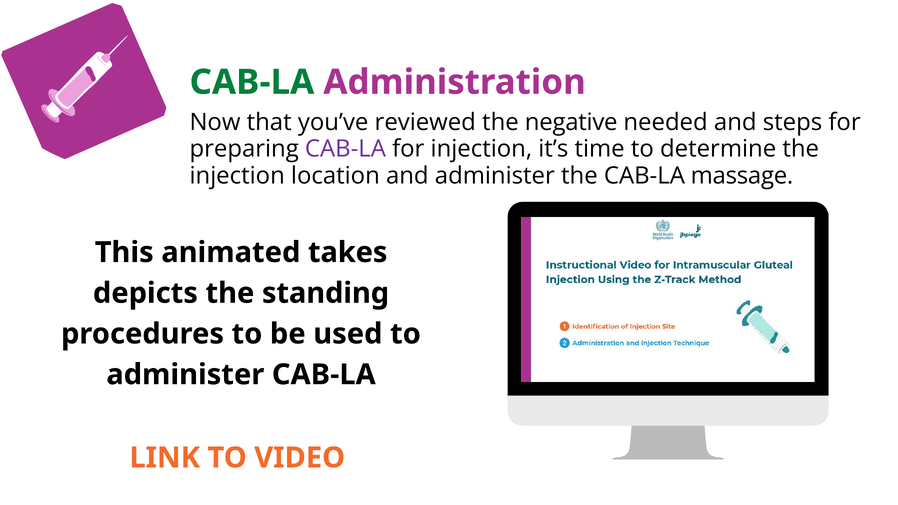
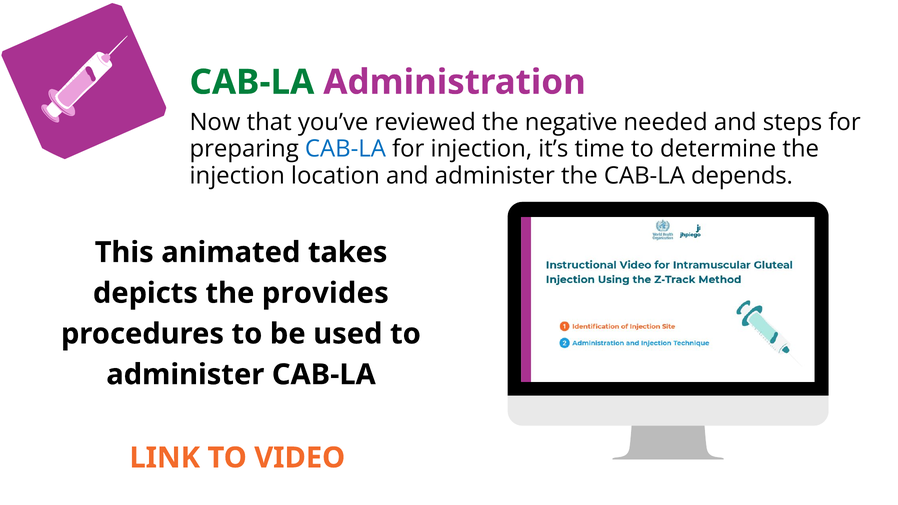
CAB-LA colour: purple -> blue (345, 149)
massage: massage -> depends (742, 176)
standing: standing -> provides (325, 293)
